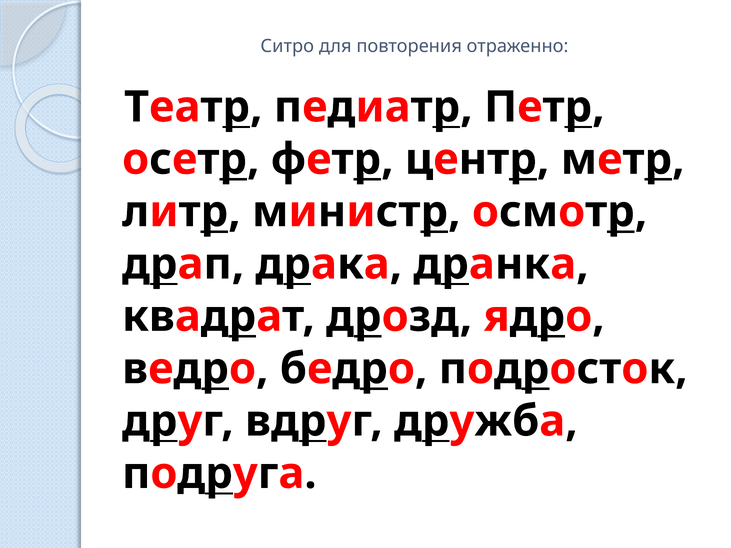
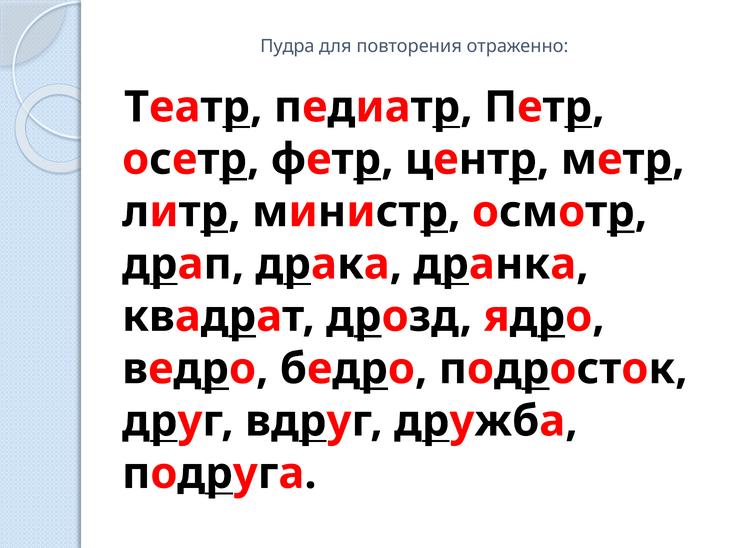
Ситро: Ситро -> Пудра (287, 46)
